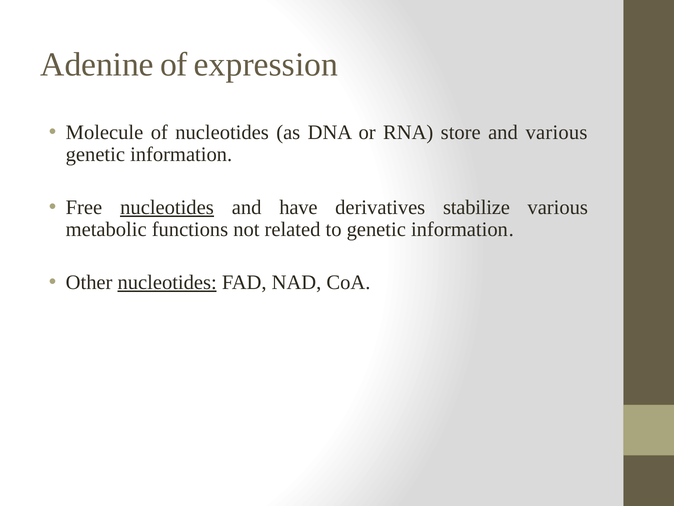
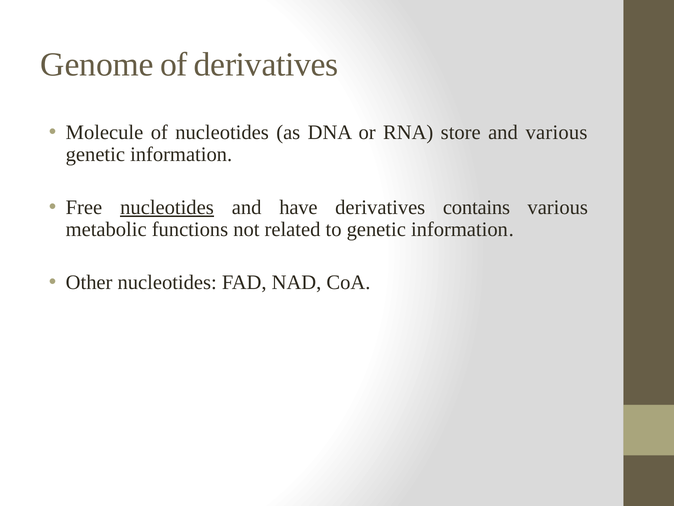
Adenine: Adenine -> Genome (97, 65)
of expression: expression -> derivatives (266, 65)
stabilize: stabilize -> contains (476, 207)
nucleotides underline: present -> none (167, 282)
